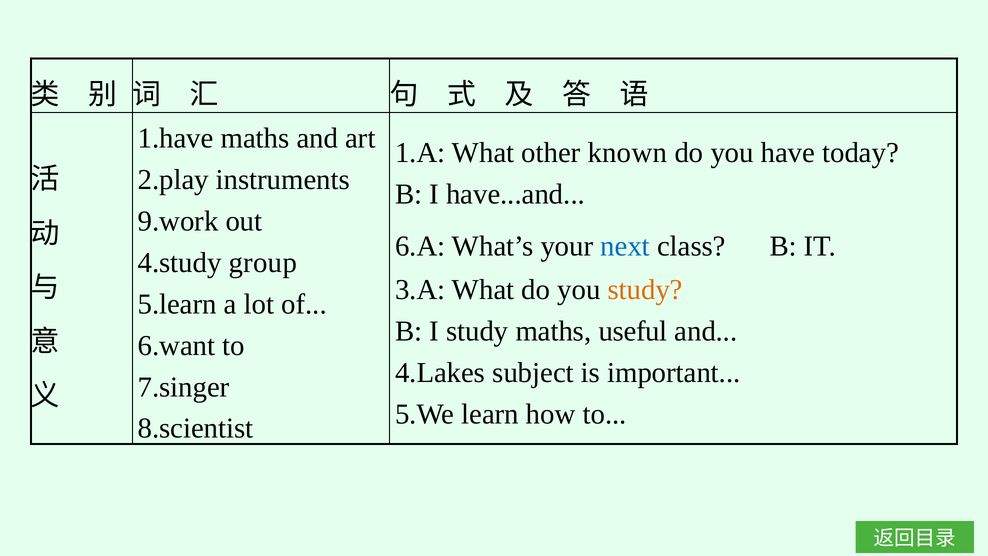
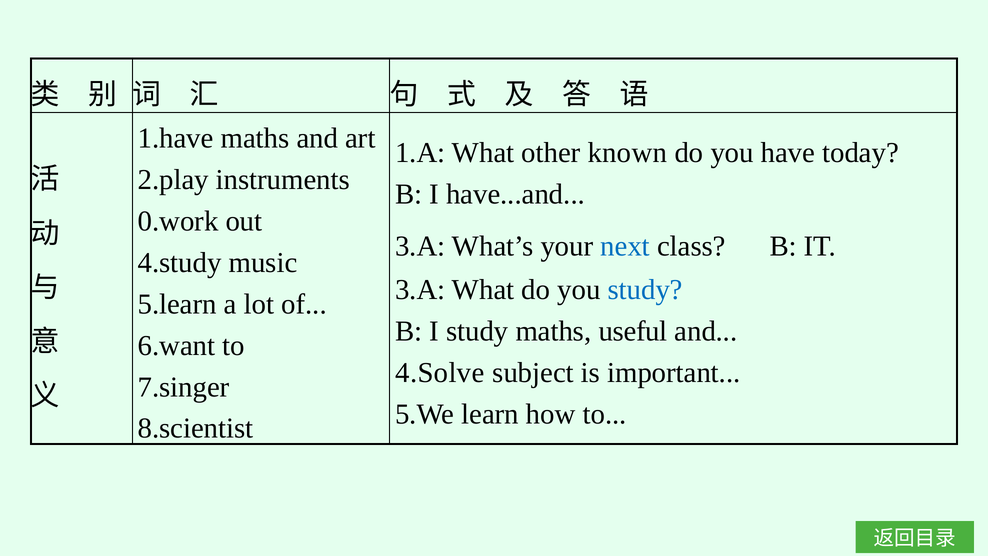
9.work: 9.work -> 0.work (178, 221)
6.A: 6.A -> 3.A (420, 246)
group: group -> music (263, 263)
study colour: orange -> blue (645, 290)
4.Lakes: 4.Lakes -> 4.Solve (440, 373)
